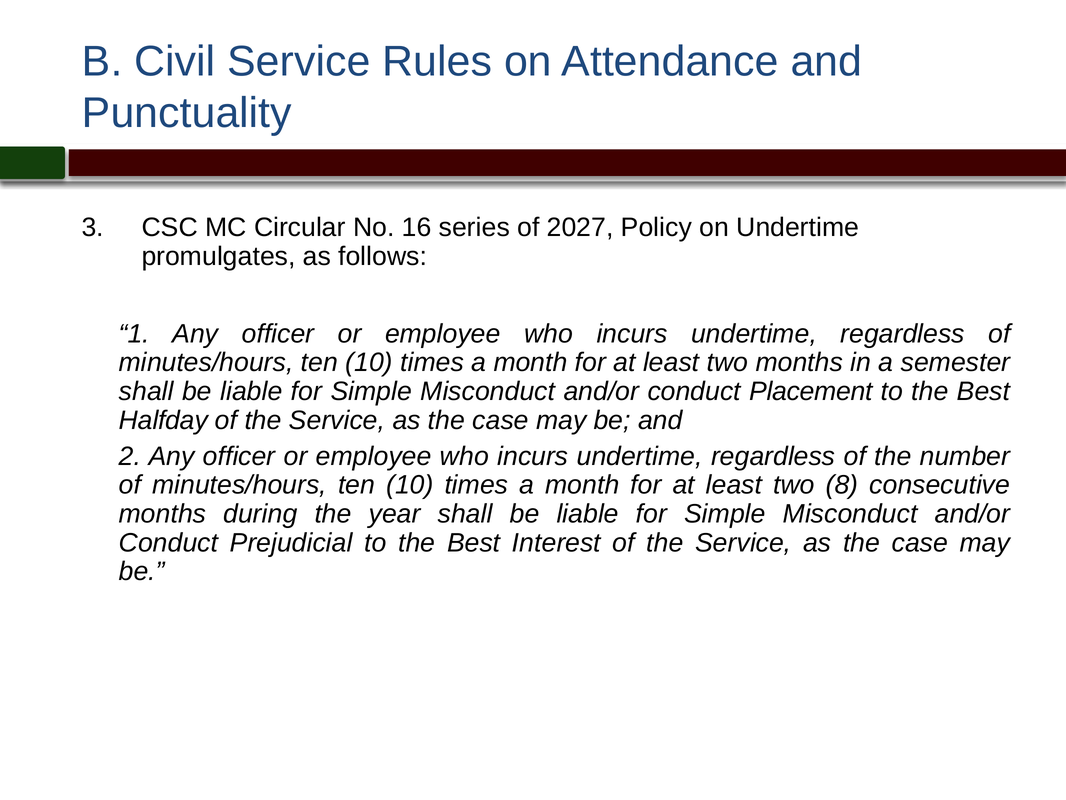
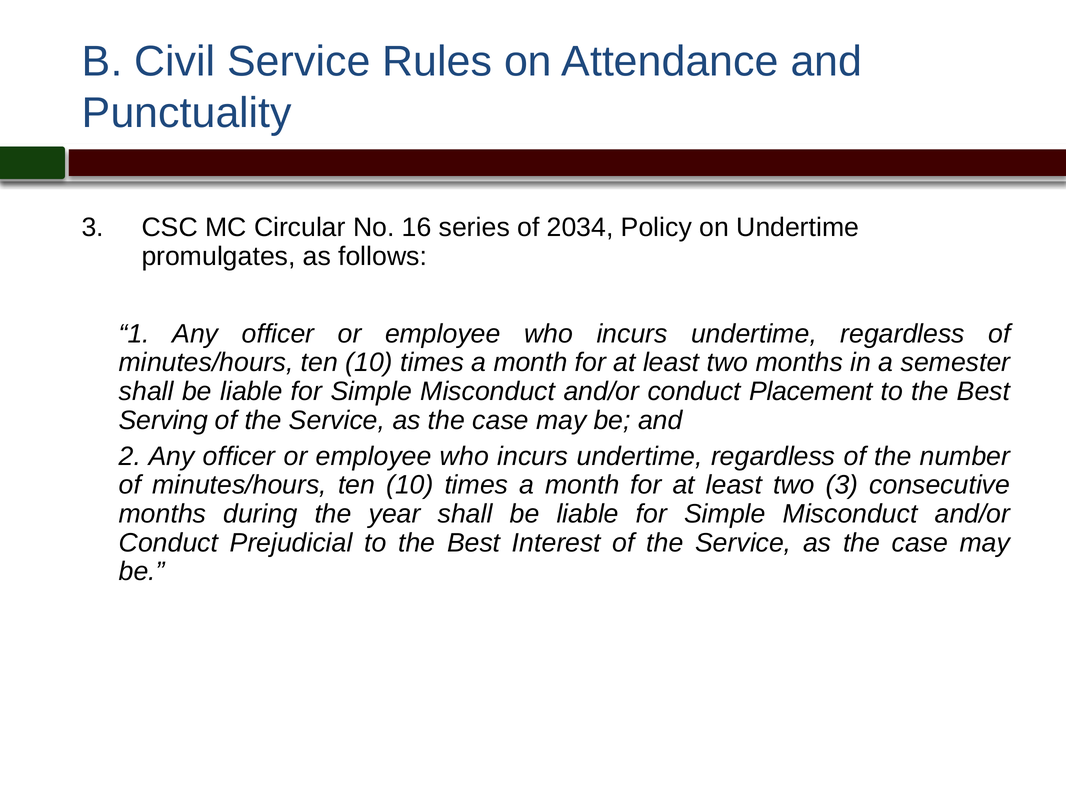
2027: 2027 -> 2034 (580, 227)
Halfday: Halfday -> Serving (163, 420)
two 8: 8 -> 3 (842, 485)
